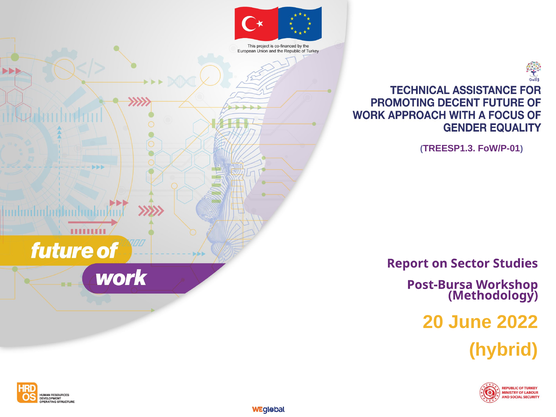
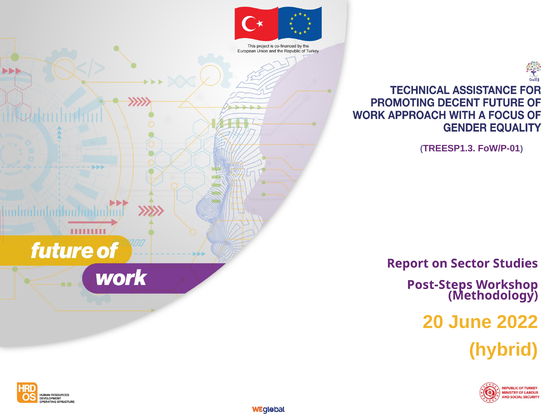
Post-Bursa: Post-Bursa -> Post-Steps (440, 285)
